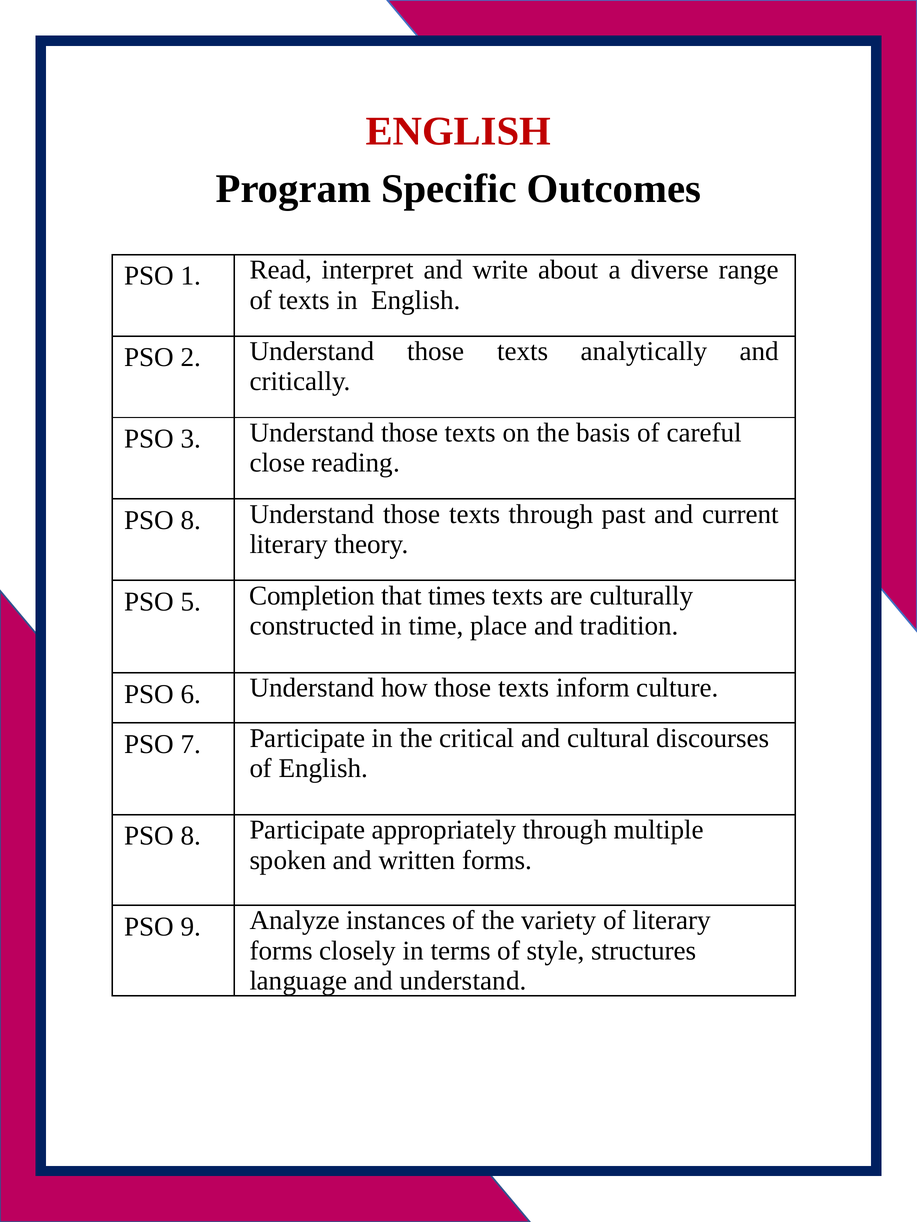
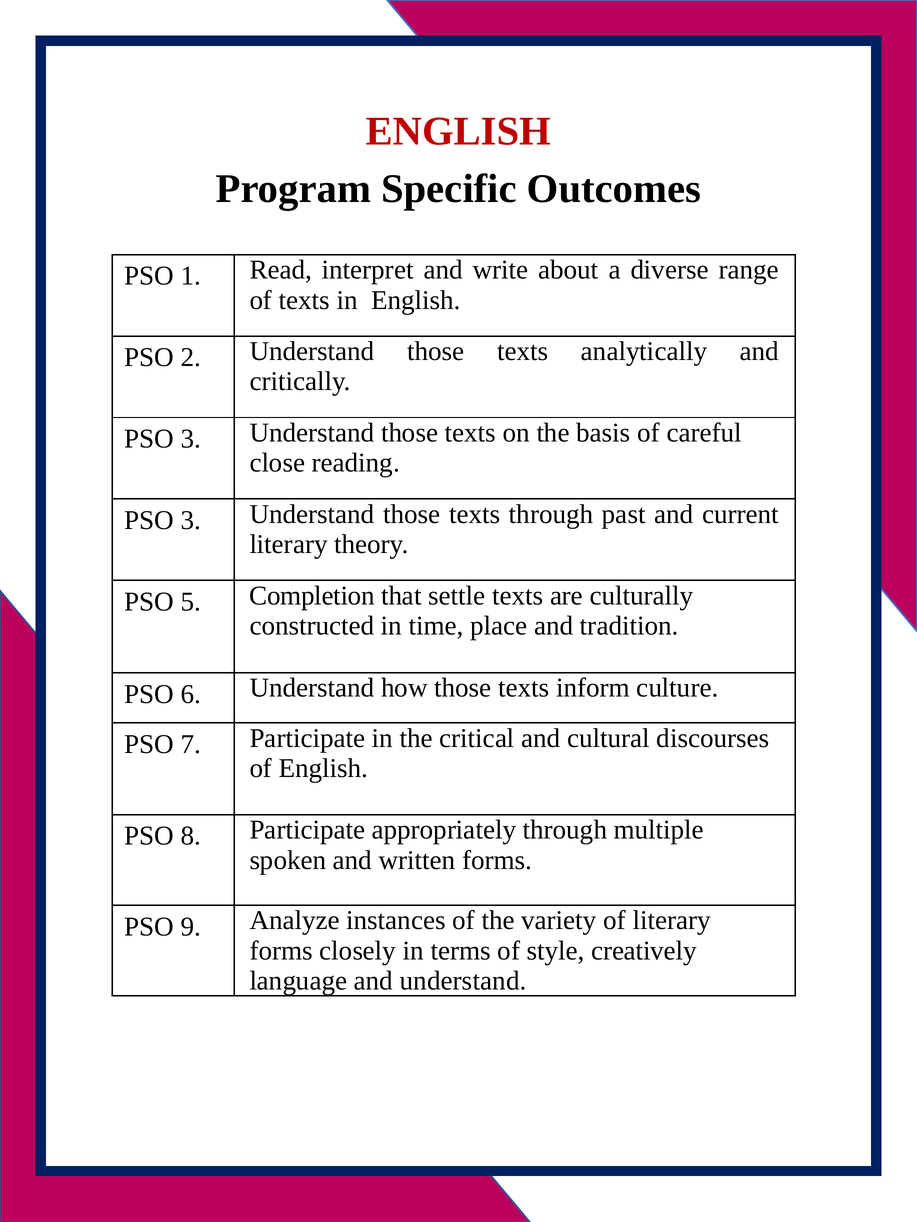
8: 8 -> 3 (191, 521)
times: times -> settle (457, 596)
structures: structures -> creatively (644, 951)
